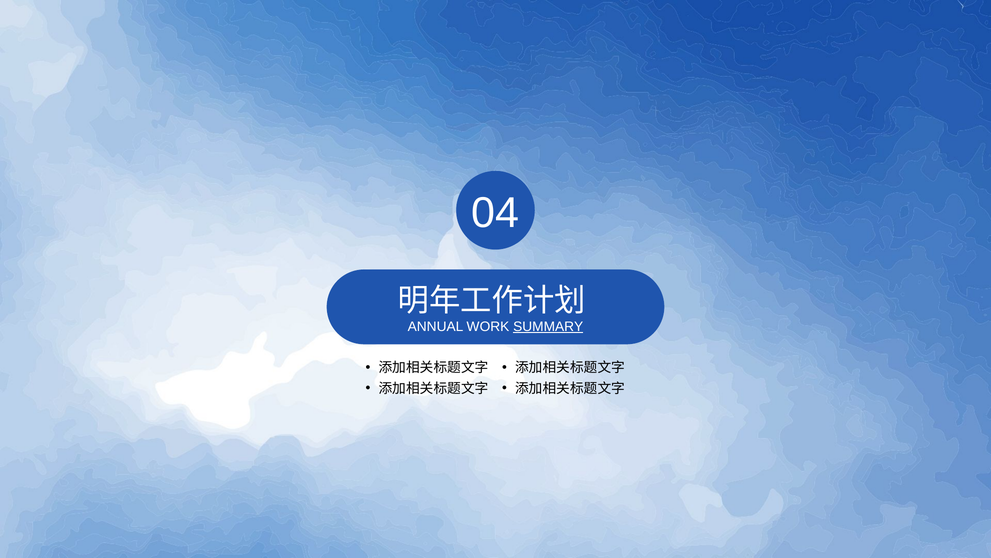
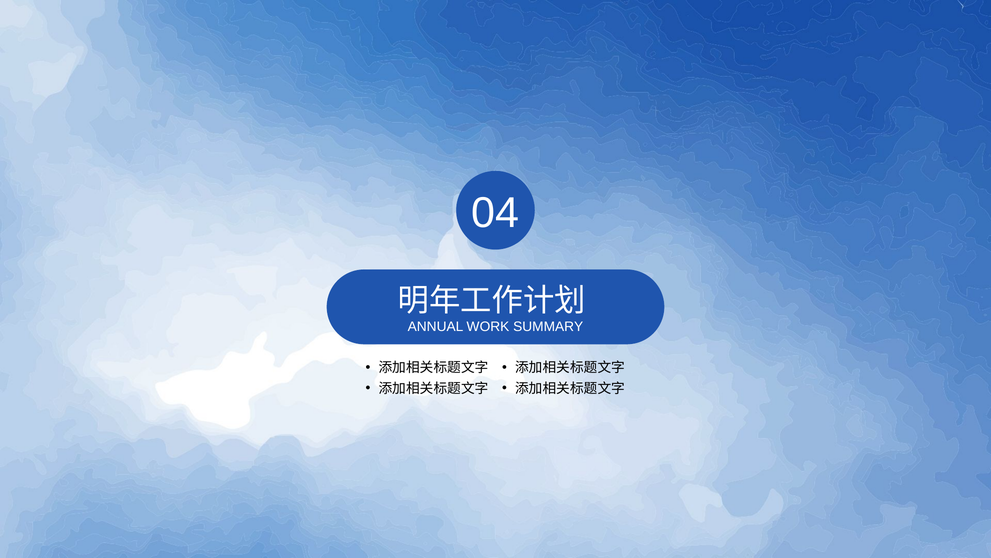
SUMMARY underline: present -> none (548, 326)
